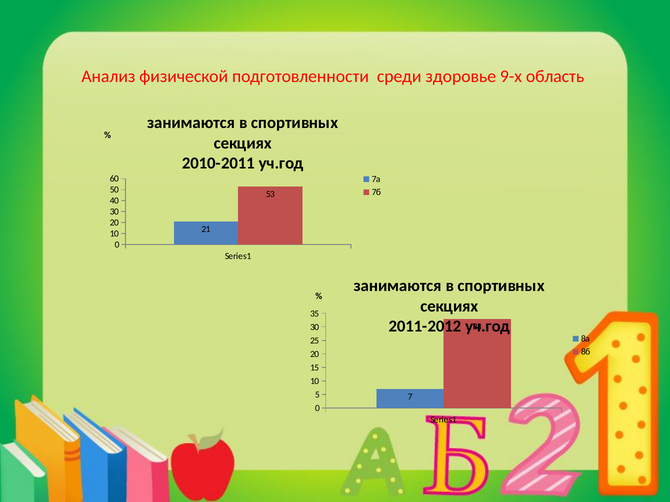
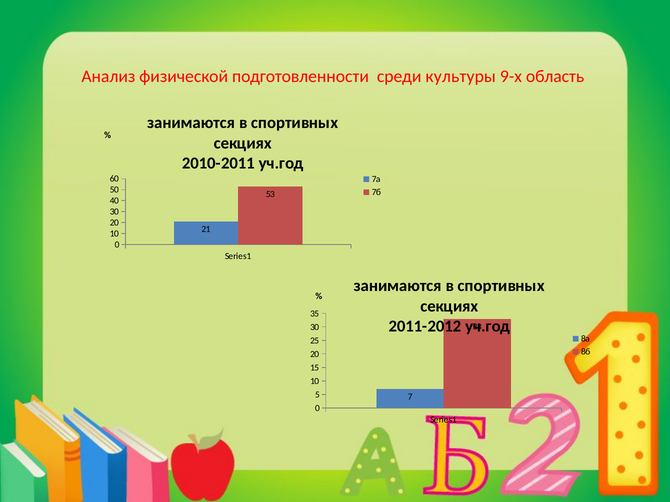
здоровье: здоровье -> культуры (461, 76)
